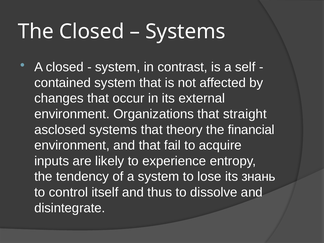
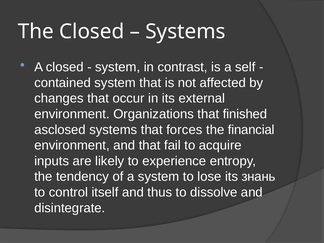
straight: straight -> finished (245, 114)
theory: theory -> forces (184, 130)
